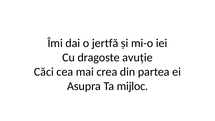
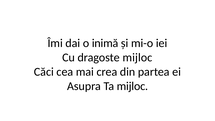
jertfă: jertfă -> inimă (105, 43)
dragoste avuție: avuție -> mijloc (137, 57)
